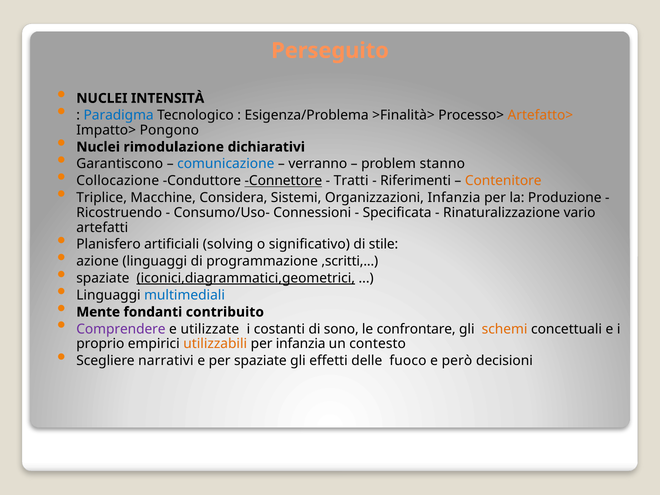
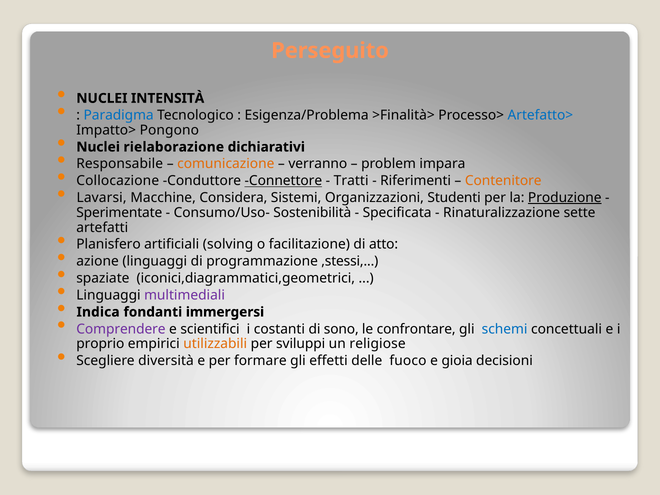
Artefatto> colour: orange -> blue (540, 115)
rimodulazione: rimodulazione -> rielaborazione (174, 147)
Garantiscono: Garantiscono -> Responsabile (120, 164)
comunicazione colour: blue -> orange (226, 164)
stanno: stanno -> impara (442, 164)
Triplice: Triplice -> Lavarsi (102, 198)
Organizzazioni Infanzia: Infanzia -> Studenti (454, 198)
Produzione underline: none -> present (565, 198)
Ricostruendo: Ricostruendo -> Sperimentate (119, 213)
Connessioni: Connessioni -> Sostenibilità (312, 213)
vario: vario -> sette (580, 213)
significativo: significativo -> facilitazione (309, 244)
stile: stile -> atto (384, 244)
,scritti: ,scritti -> ,stessi (350, 261)
iconici,diagrammatici,geometrici underline: present -> none (246, 278)
multimediali colour: blue -> purple (185, 295)
Mente: Mente -> Indica (98, 312)
contribuito: contribuito -> immergersi (225, 312)
utilizzate: utilizzate -> scientifici (210, 329)
schemi colour: orange -> blue (505, 329)
per infanzia: infanzia -> sviluppi (301, 344)
contesto: contesto -> religiose (378, 344)
narrativi: narrativi -> diversità (166, 361)
per spaziate: spaziate -> formare (260, 361)
però: però -> gioia (457, 361)
